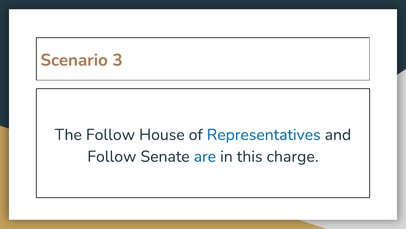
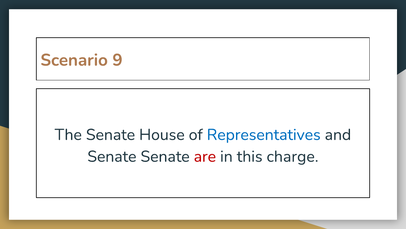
3: 3 -> 9 (117, 60)
The Follow: Follow -> Senate (111, 134)
Follow: Follow -> Senate (112, 156)
are colour: blue -> red (205, 156)
